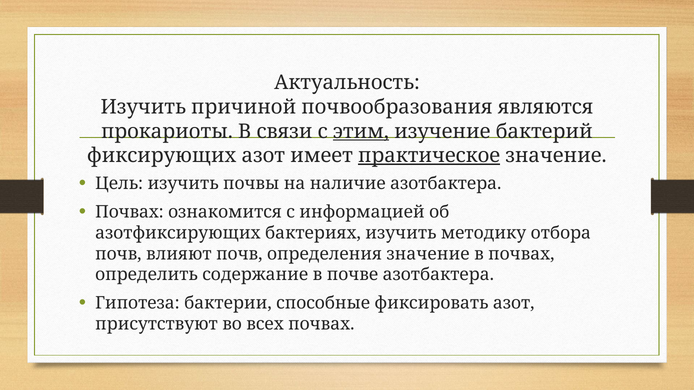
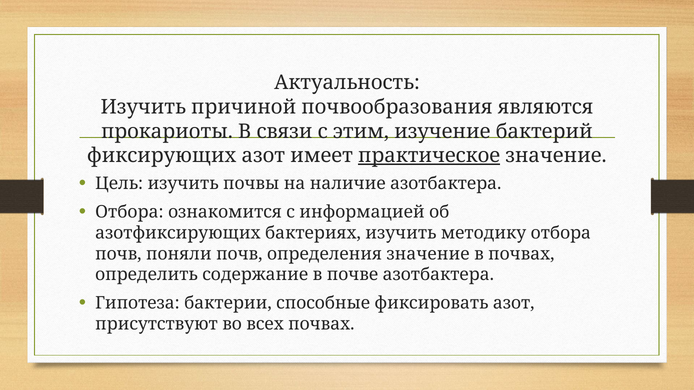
этим underline: present -> none (361, 131)
Почвах: Почвах -> Отбора (129, 212)
влияют: влияют -> поняли (179, 254)
